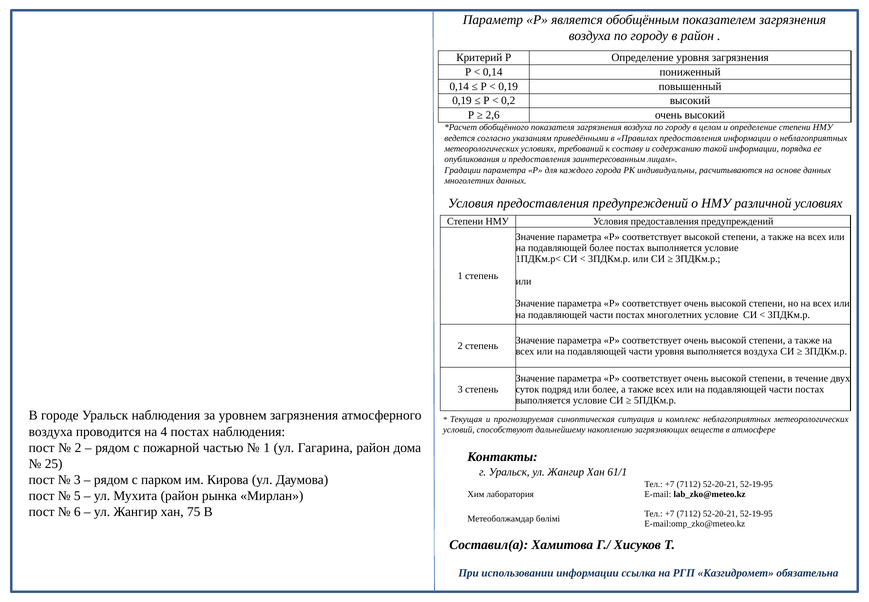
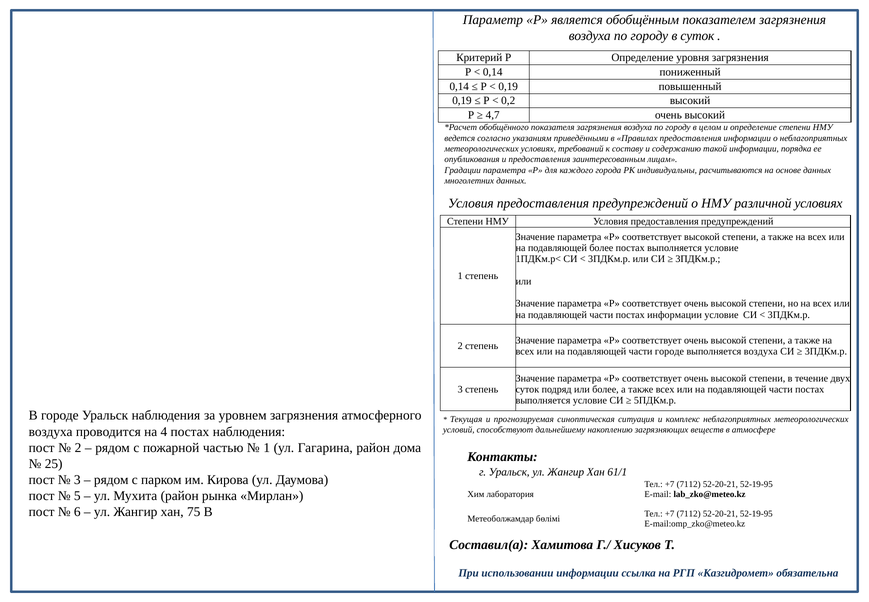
в район: район -> суток (697, 36)
2,6: 2,6 -> 4,7 (493, 115)
постах многолетних: многолетних -> информации (675, 315)
части уровня: уровня -> городе (669, 351)
